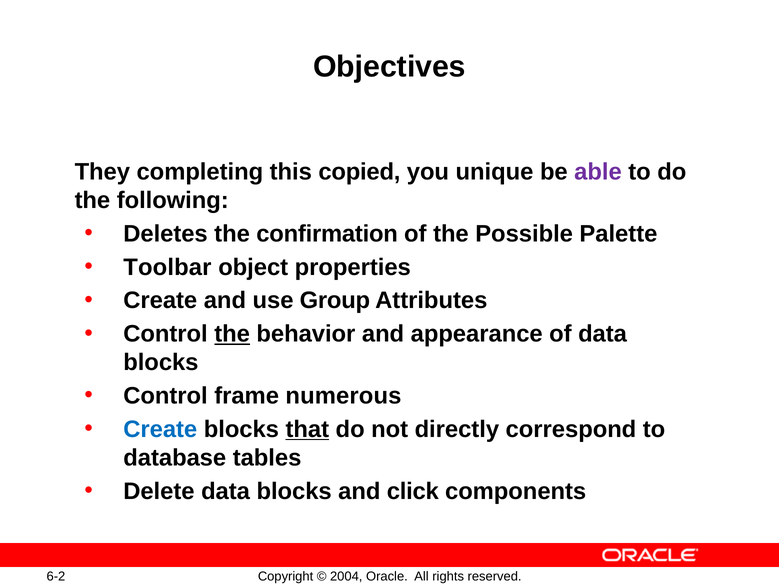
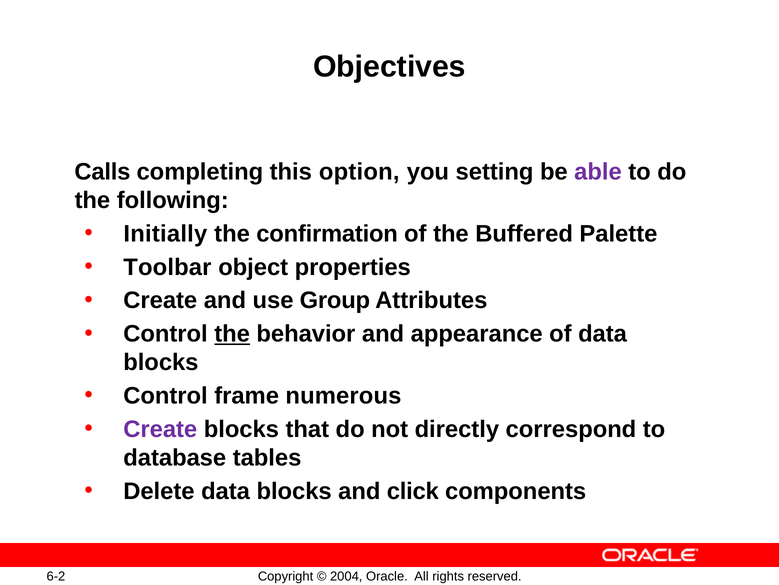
They: They -> Calls (102, 172)
copied: copied -> option (359, 172)
unique: unique -> setting (494, 172)
Deletes: Deletes -> Initially (165, 234)
Possible: Possible -> Buffered (524, 234)
Create colour: blue -> purple (160, 429)
that underline: present -> none (307, 429)
